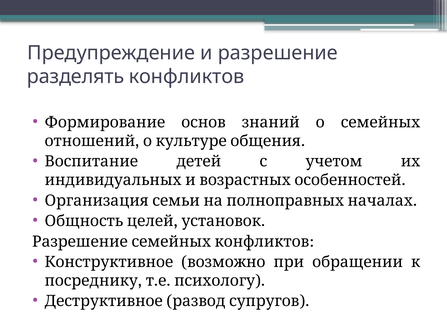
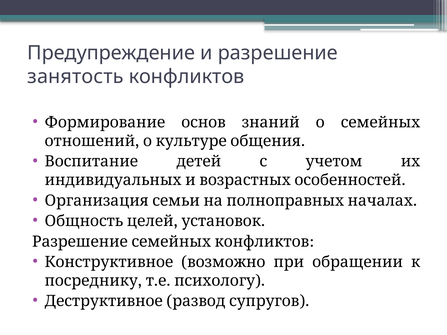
разделять: разделять -> занятость (75, 77)
